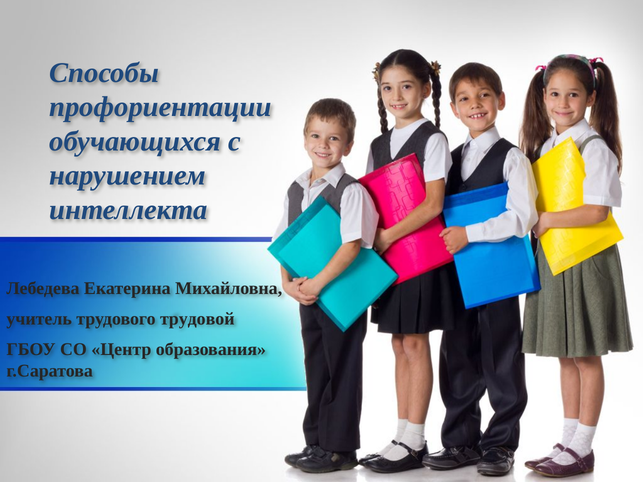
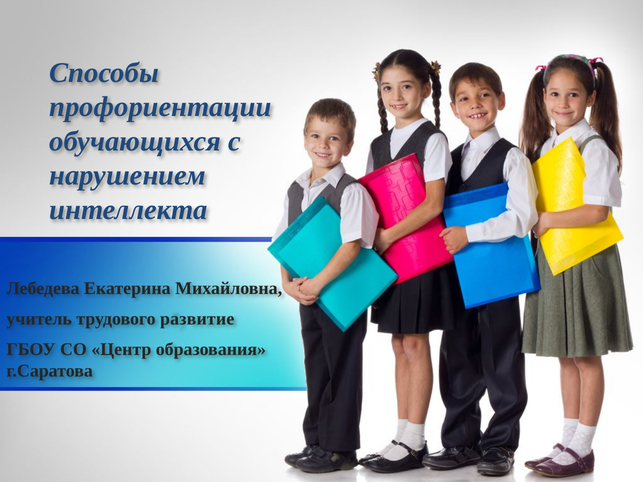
трудовой: трудовой -> развитие (197, 319)
